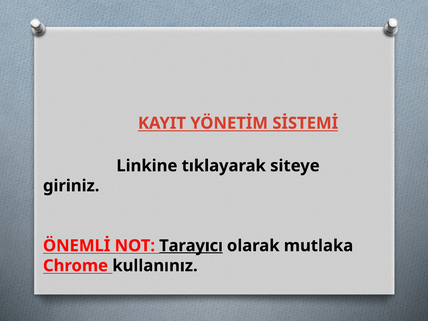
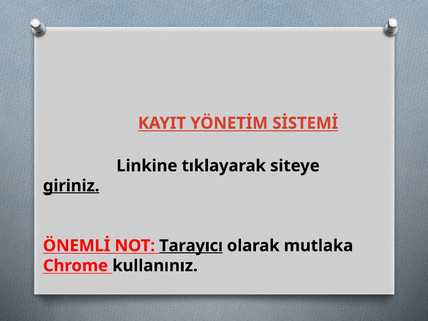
giriniz underline: none -> present (71, 186)
